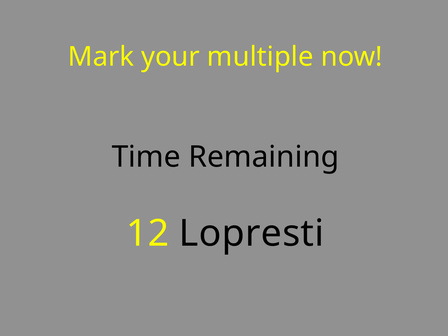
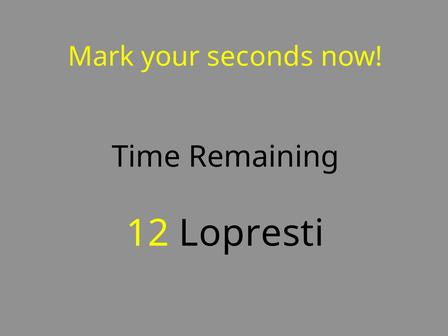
multiple: multiple -> seconds (260, 57)
